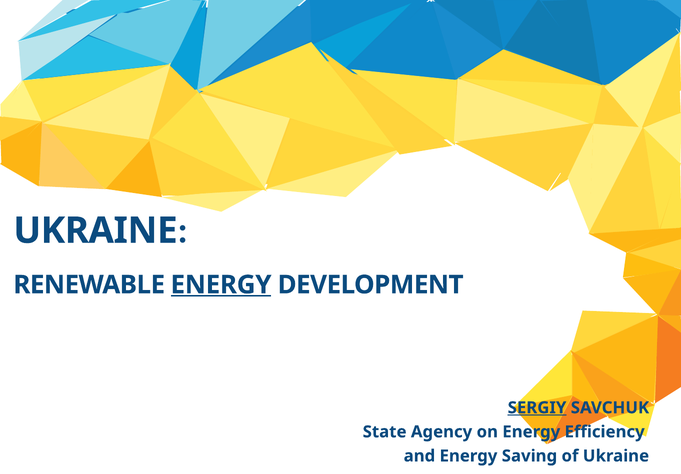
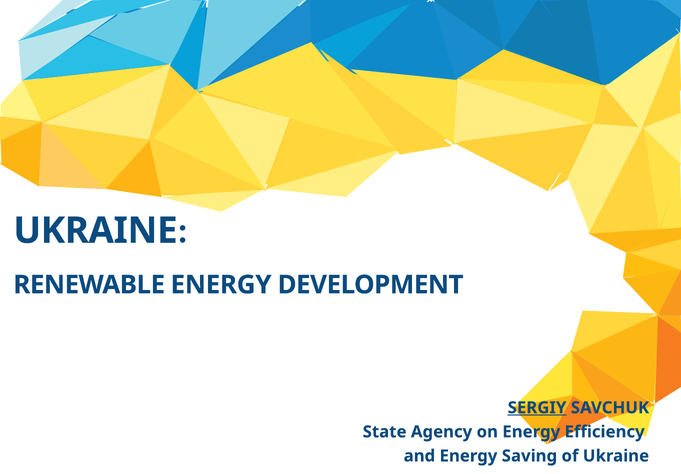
ENERGY underline: present -> none (221, 285)
